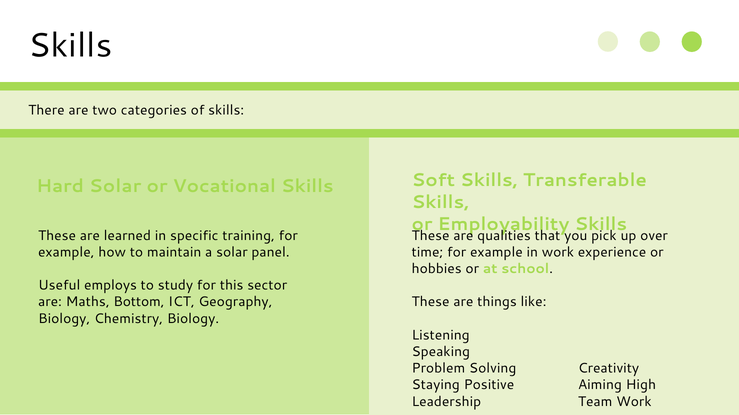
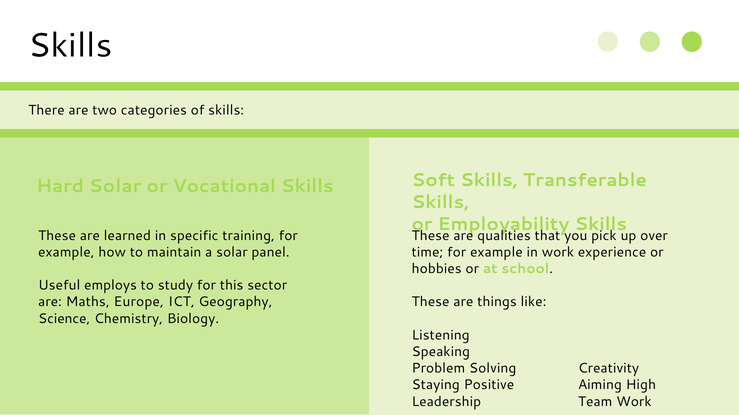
Bottom: Bottom -> Europe (139, 302)
Biology: Biology -> Science (64, 319)
